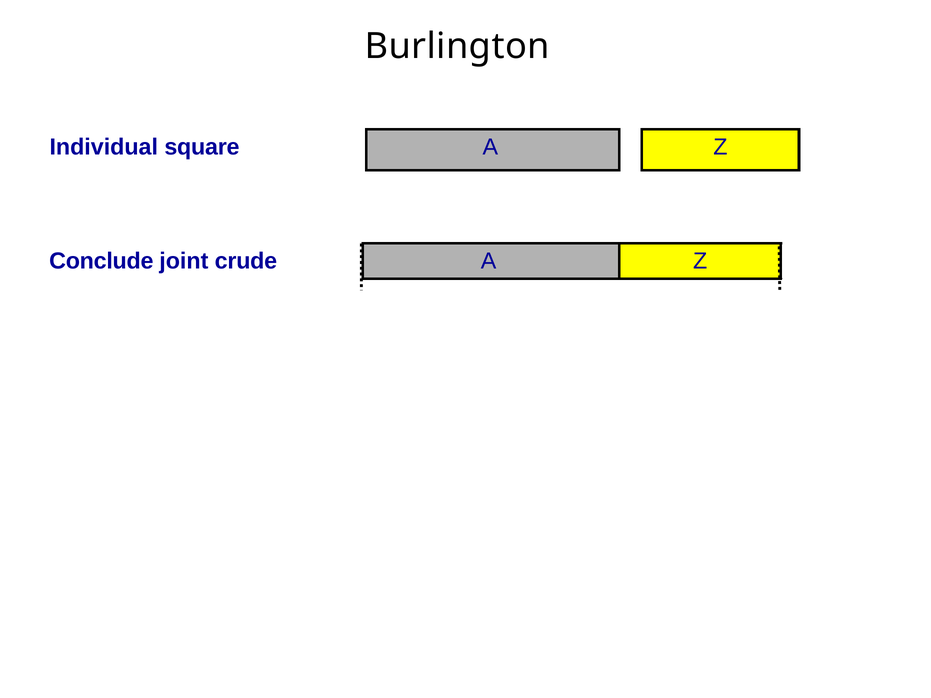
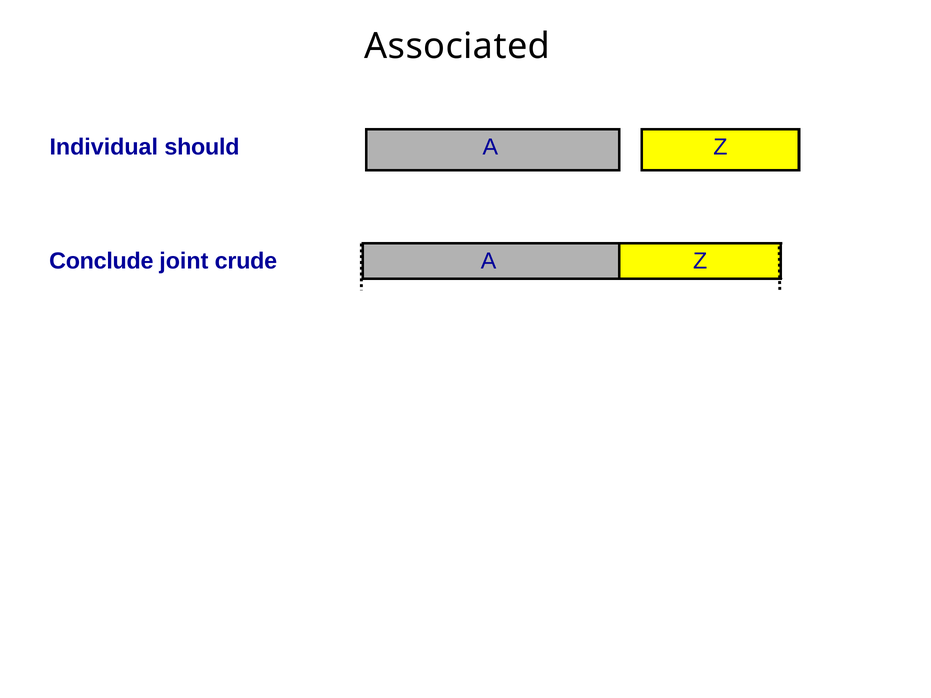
Burlington: Burlington -> Associated (457, 46)
square: square -> should (202, 147)
